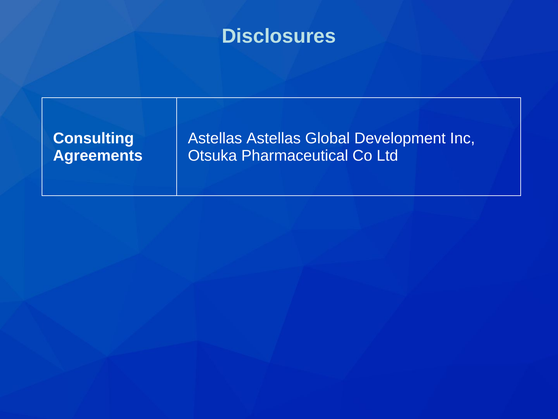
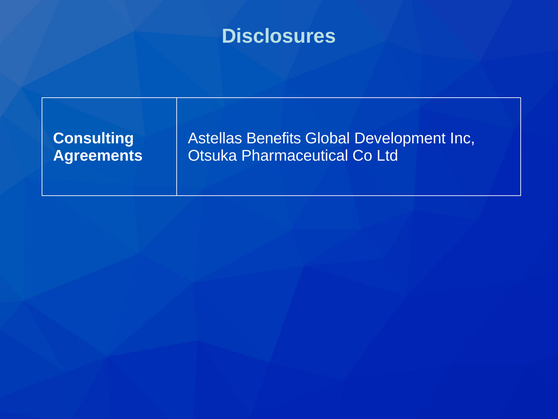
Astellas Astellas: Astellas -> Benefits (274, 138)
